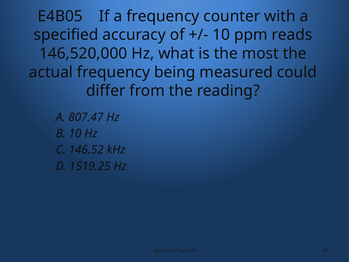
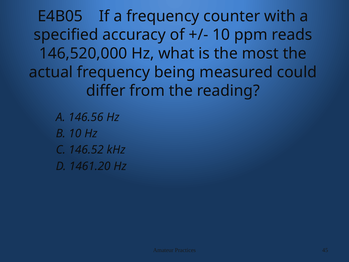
807.47: 807.47 -> 146.56 (86, 117)
1519.25: 1519.25 -> 1461.20 (90, 166)
